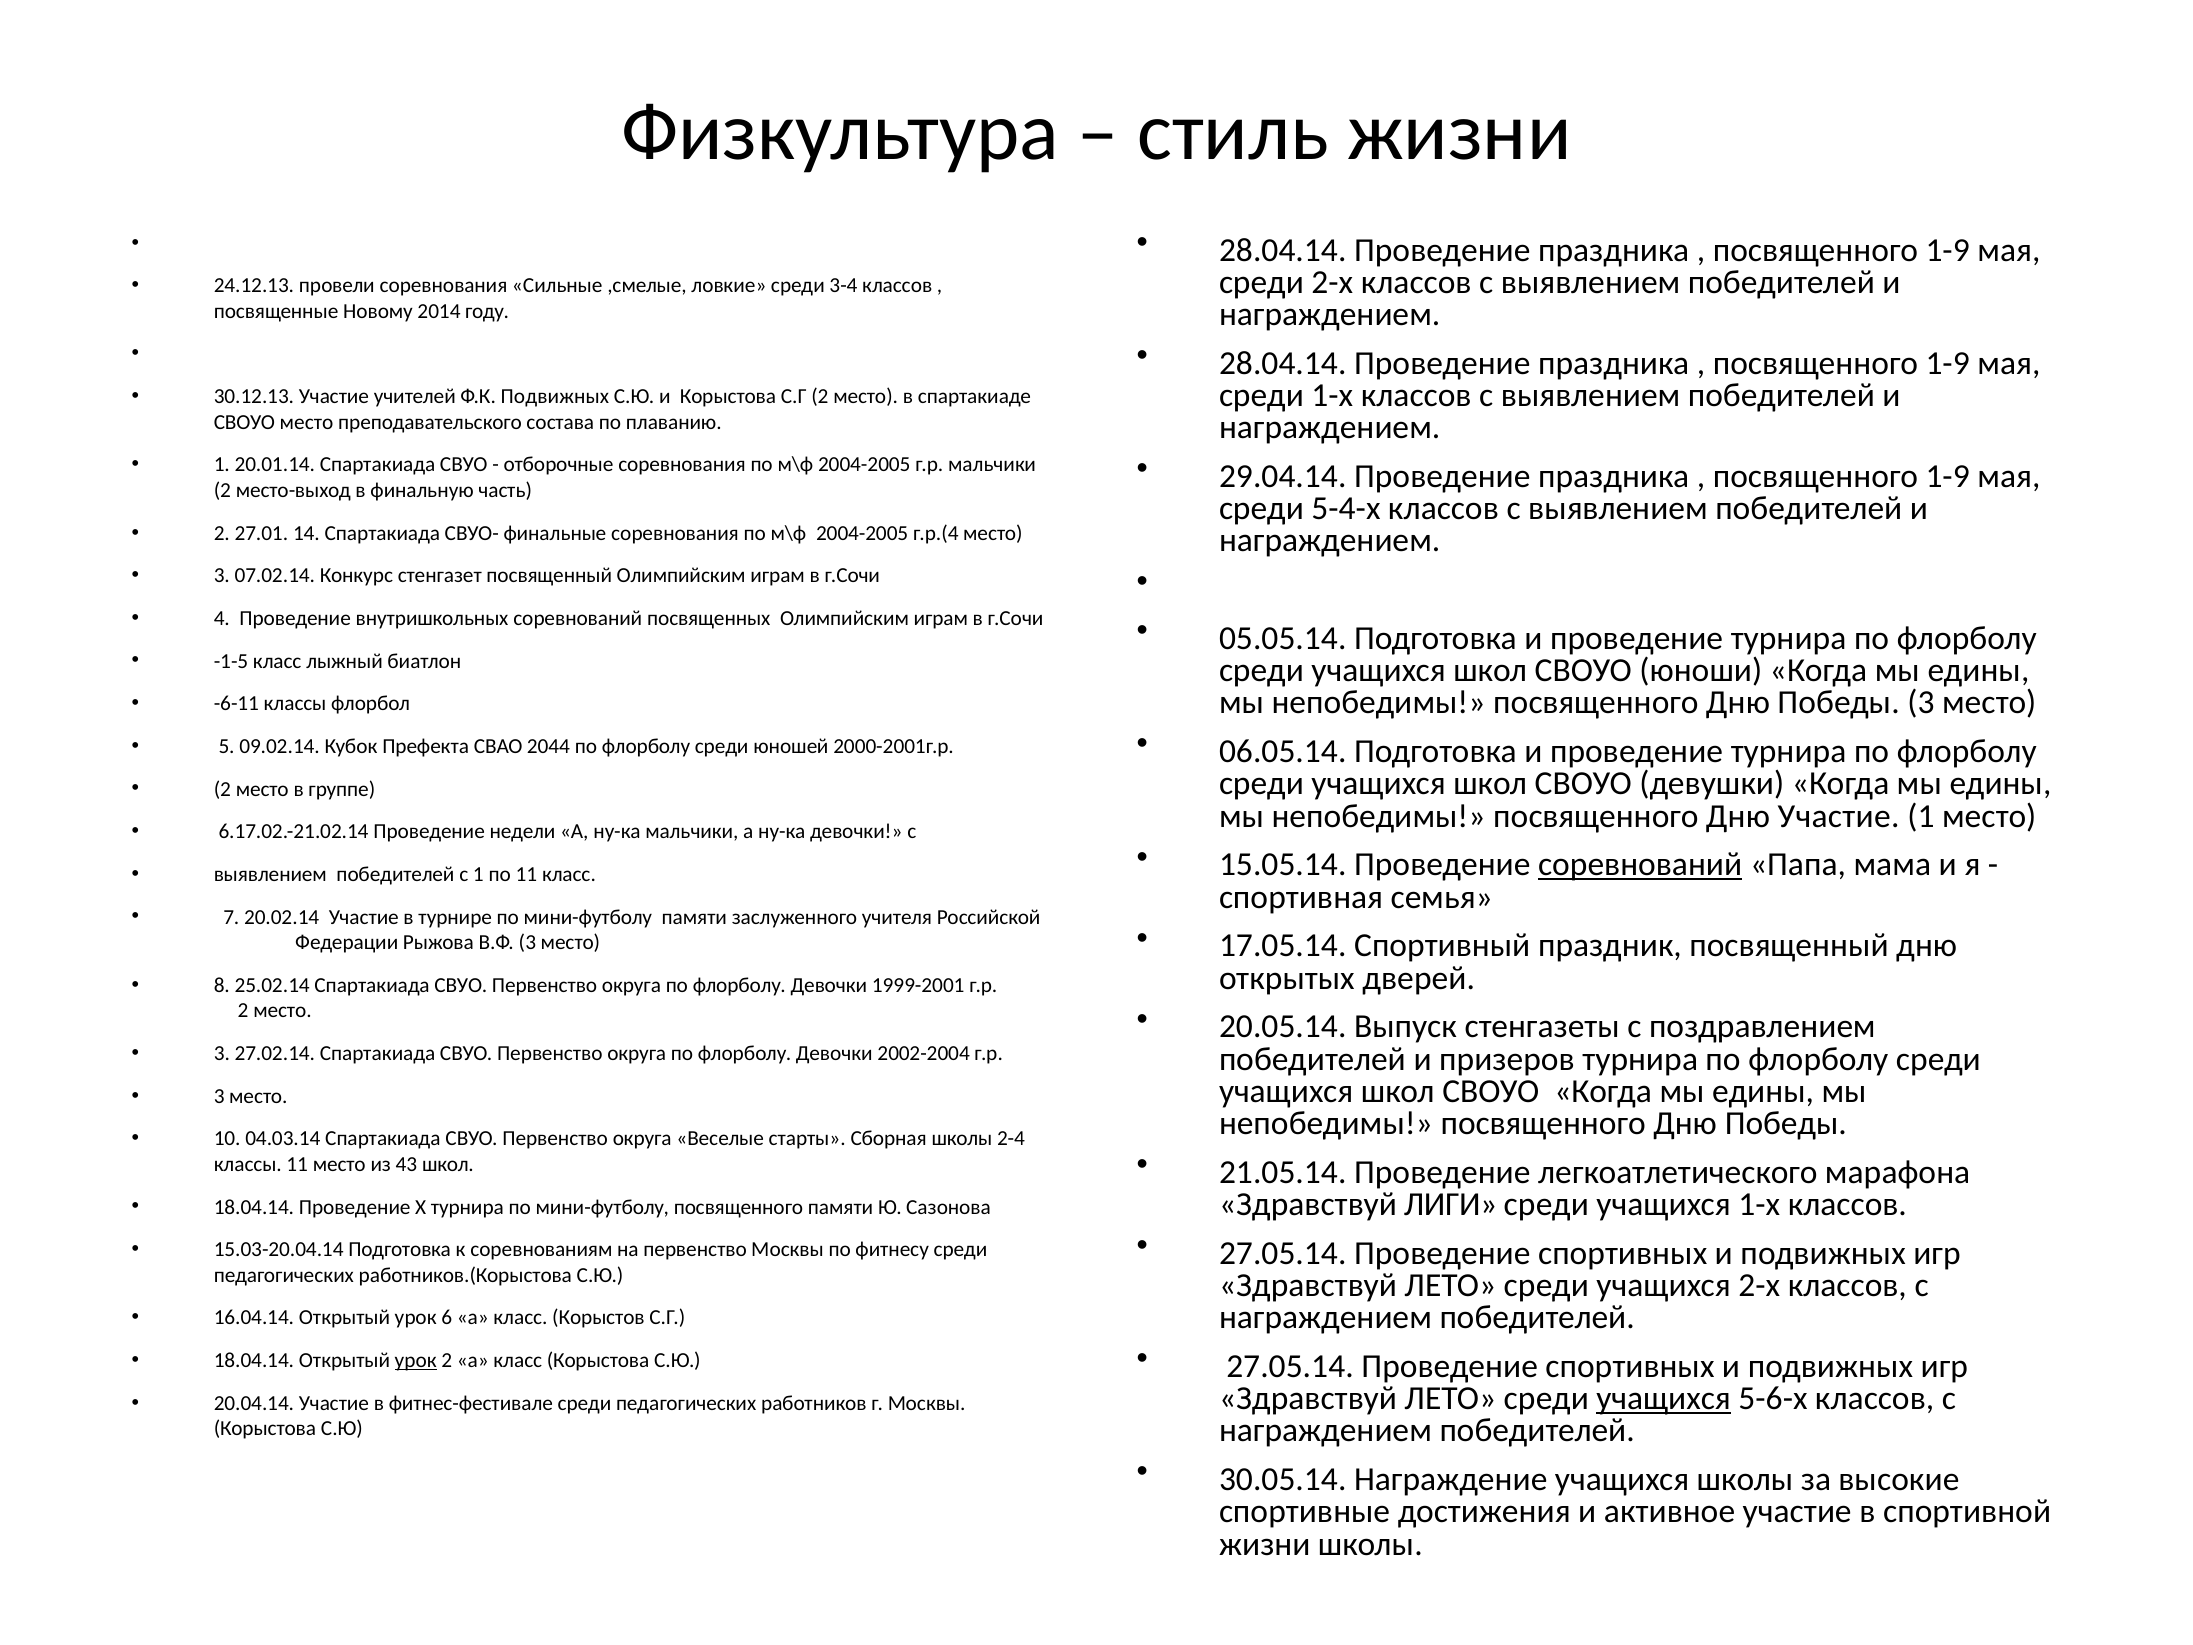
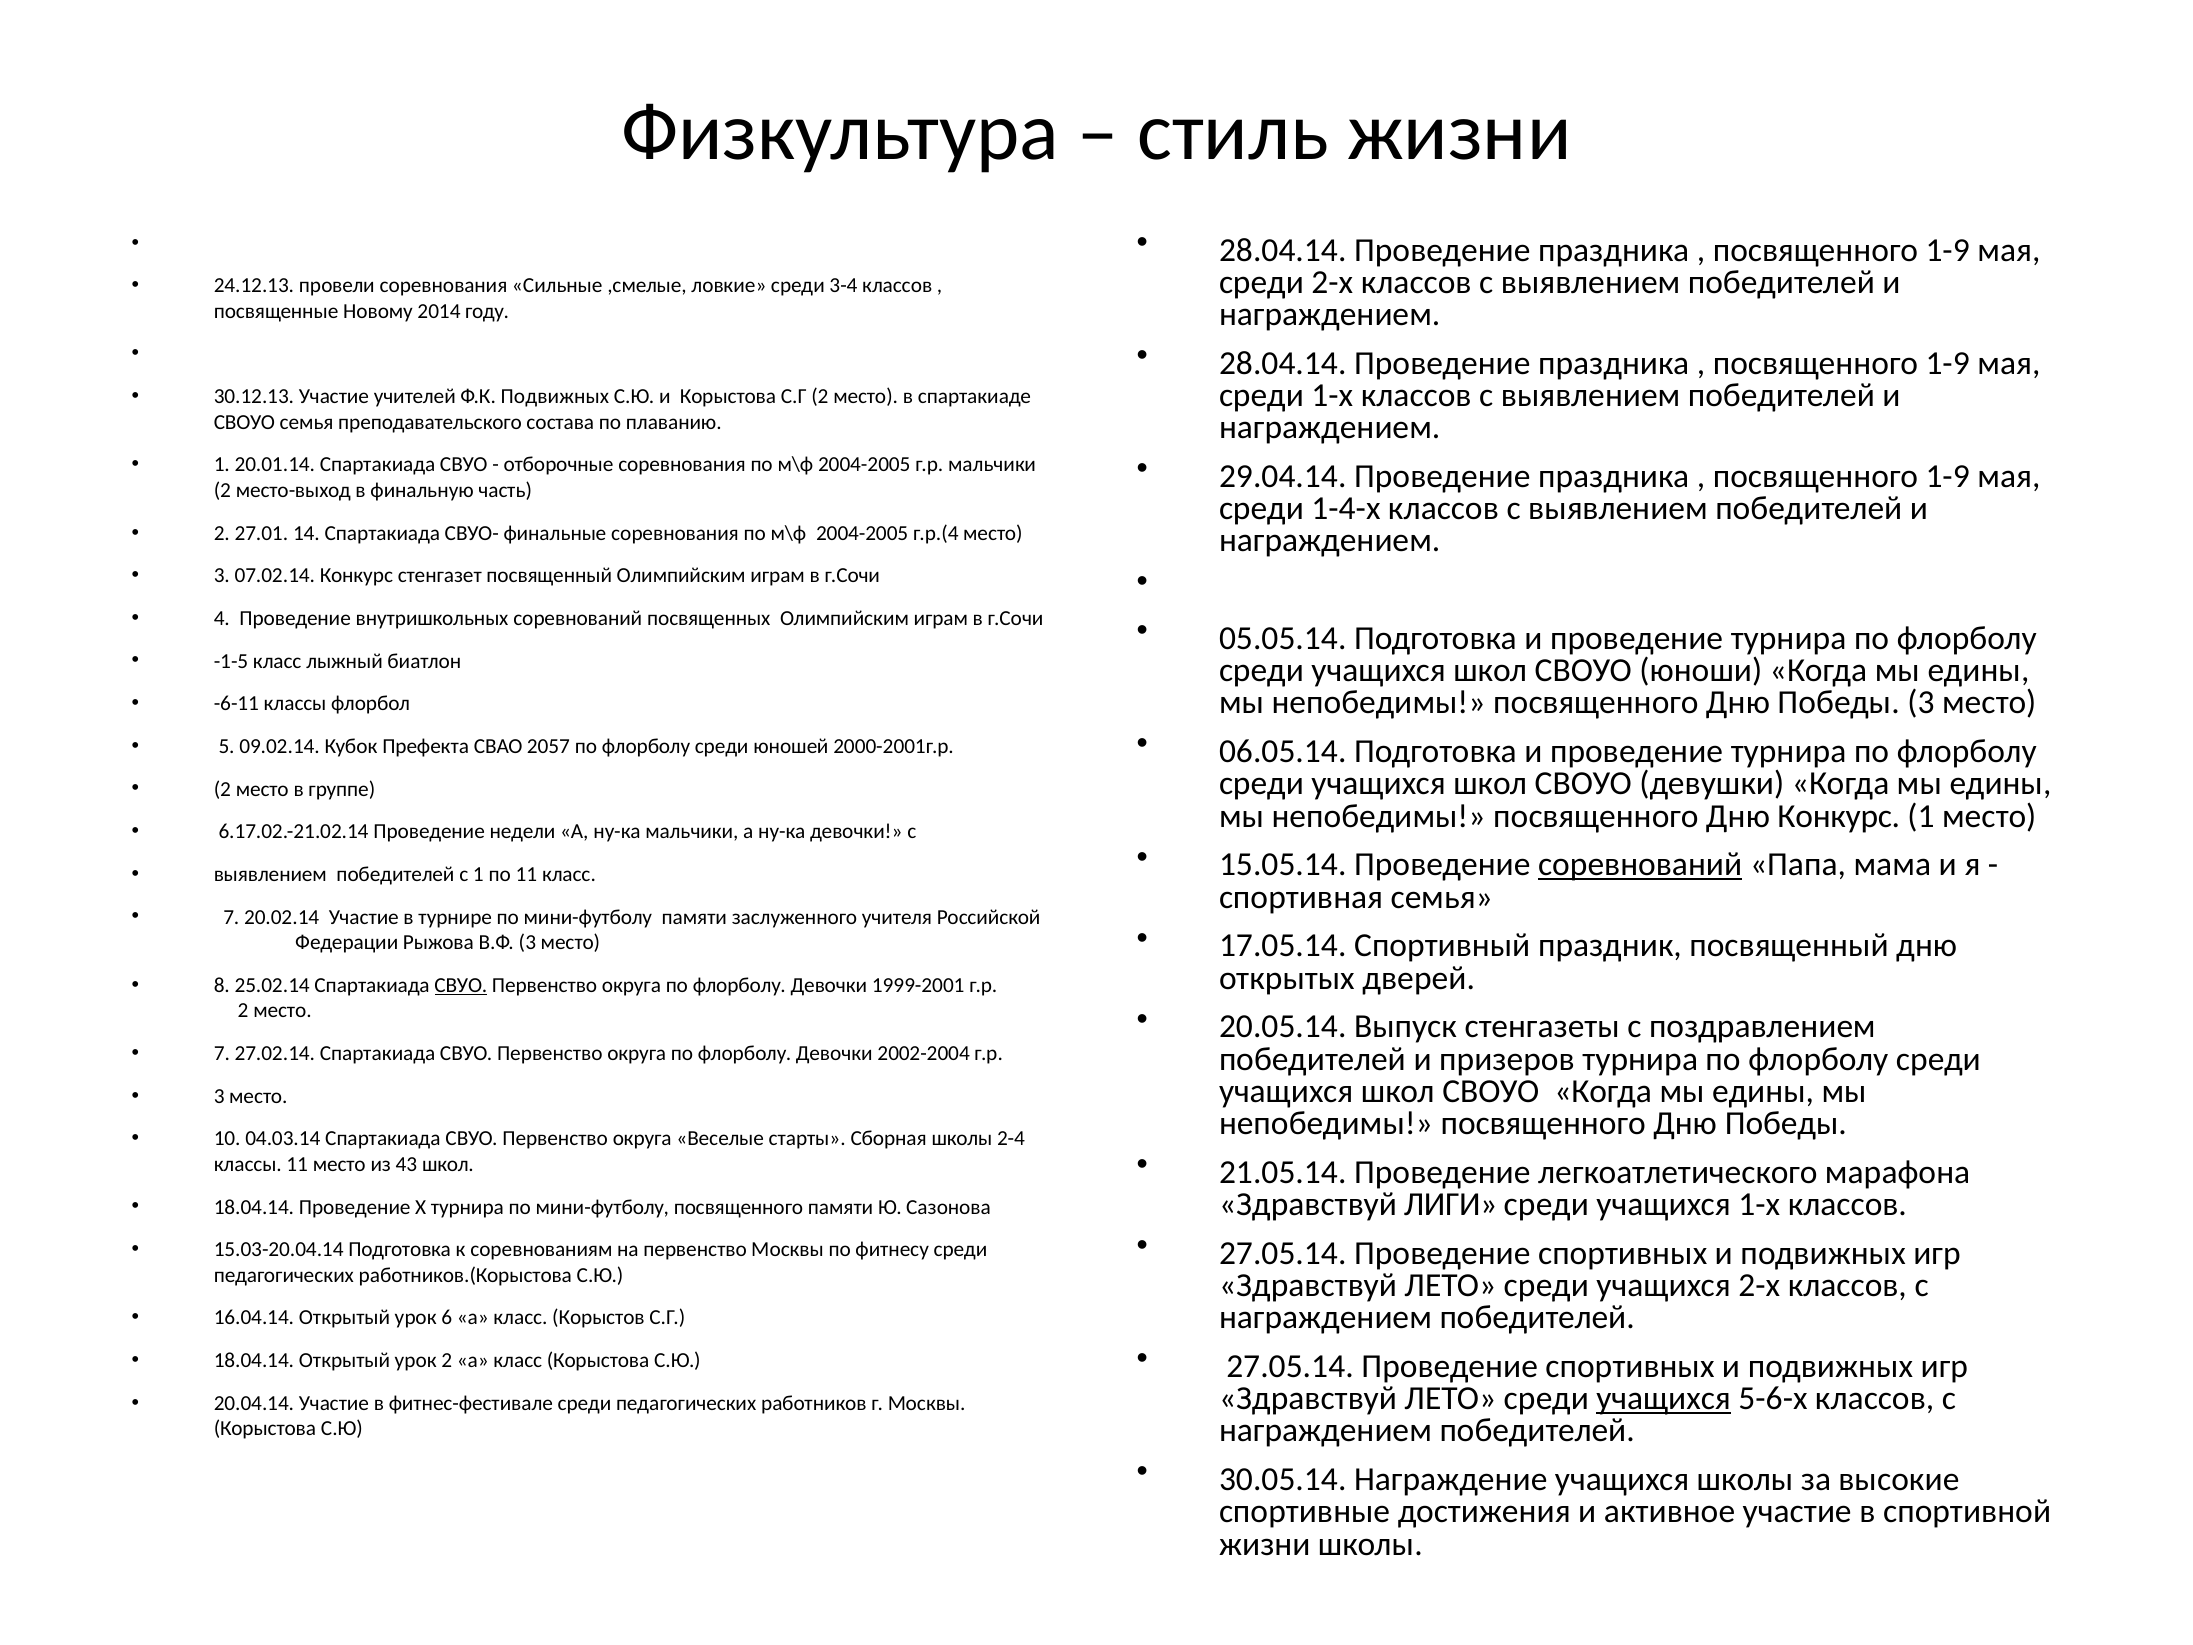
СВОУО место: место -> семья (307, 422)
5-4-х: 5-4-х -> 1-4-х (1346, 509)
2044: 2044 -> 2057 (548, 746)
Дню Участие: Участие -> Конкурс (1839, 816)
СВУО underline: none -> present (461, 985)
3: 3 -> 7 (222, 1053)
урок underline: present -> none (416, 1360)
